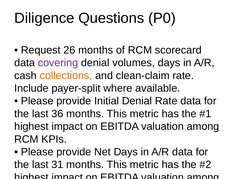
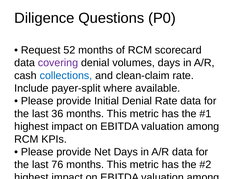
26: 26 -> 52 (69, 50)
collections colour: orange -> blue (66, 76)
31: 31 -> 76 (57, 165)
